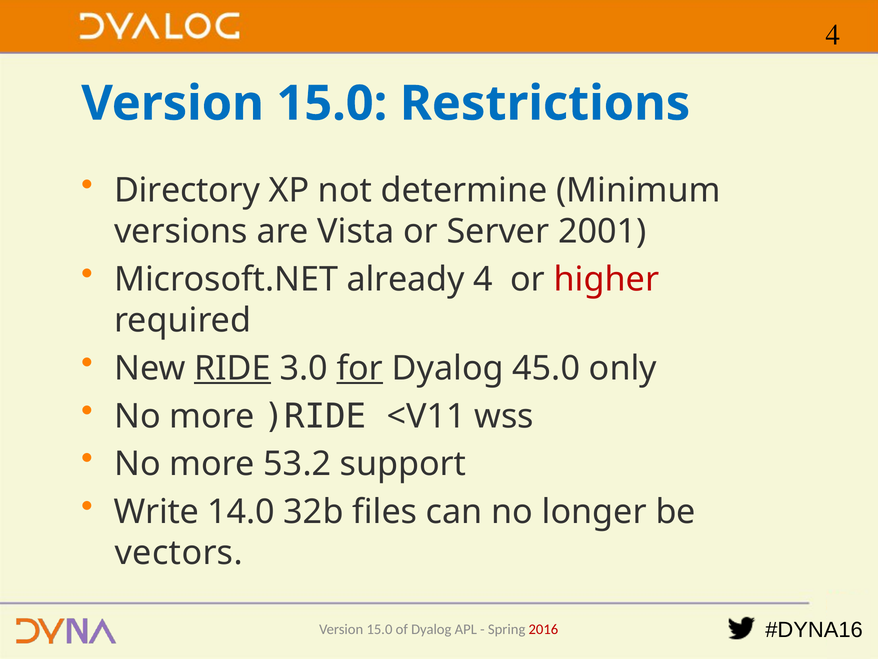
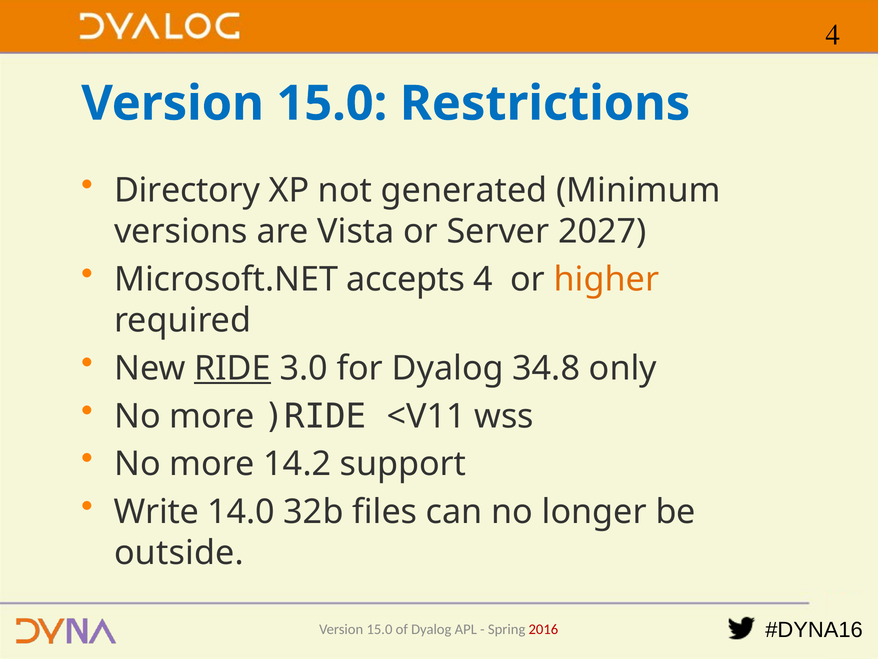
determine: determine -> generated (464, 190)
2001: 2001 -> 2027 (602, 231)
already: already -> accepts (406, 279)
higher colour: red -> orange (607, 279)
for underline: present -> none (360, 368)
45.0: 45.0 -> 34.8 (546, 368)
53.2: 53.2 -> 14.2 (297, 464)
vectors: vectors -> outside (179, 553)
